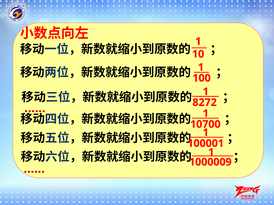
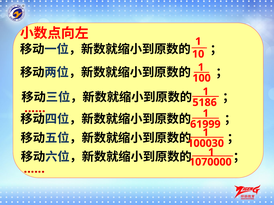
8272: 8272 -> 5186 (205, 103)
10700: 10700 -> 61999 (205, 125)
100001: 100001 -> 100030 (206, 144)
1000009: 1000009 -> 1070000 (210, 162)
